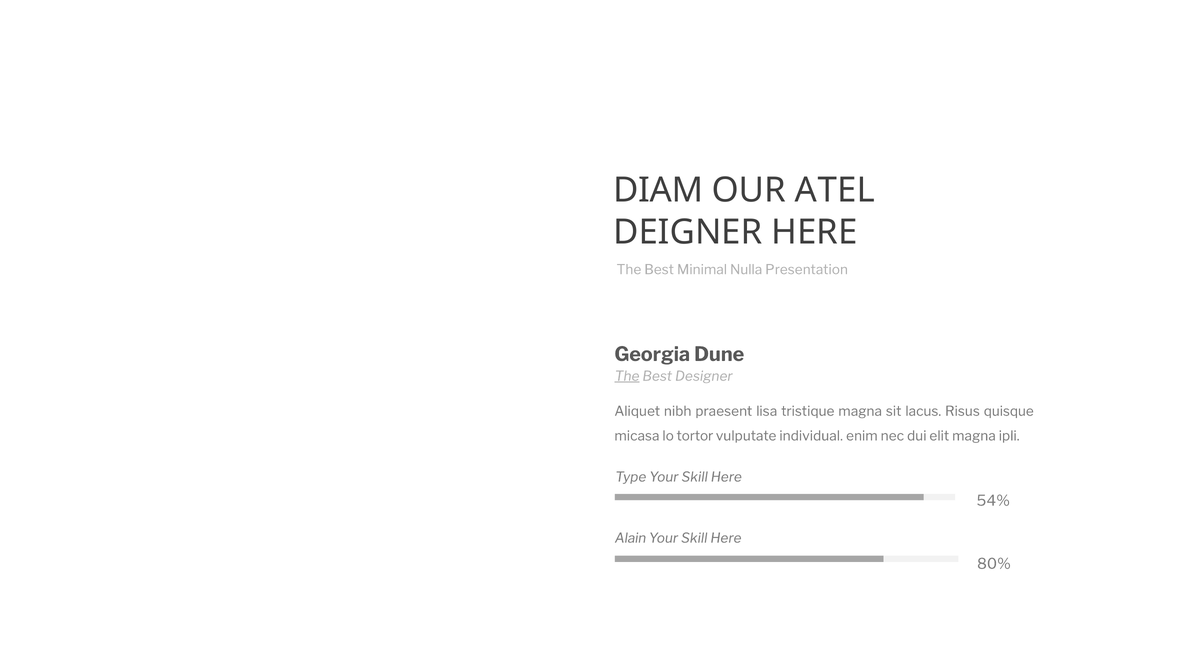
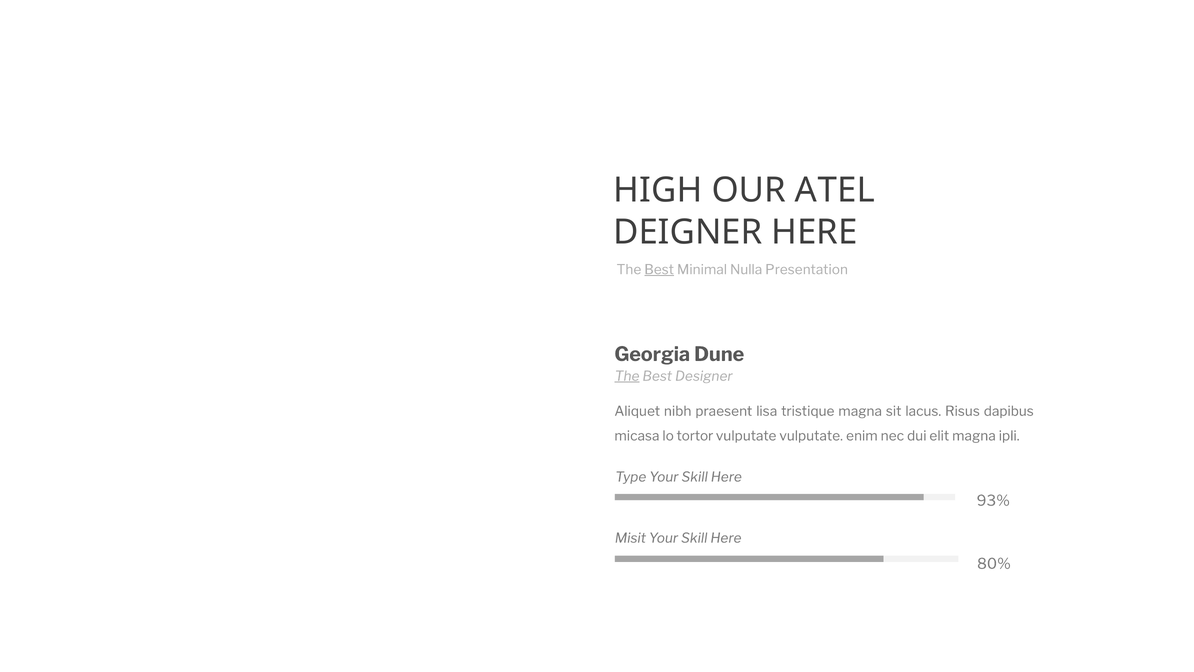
DIAM: DIAM -> HIGH (658, 190)
Best underline: none -> present (659, 269)
quisque: quisque -> dapibus (1009, 411)
vulputate individual: individual -> vulputate (811, 436)
54%: 54% -> 93% (993, 501)
Alain: Alain -> Misit (630, 538)
